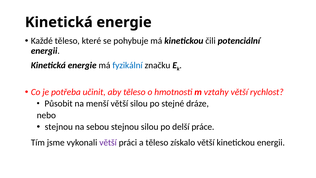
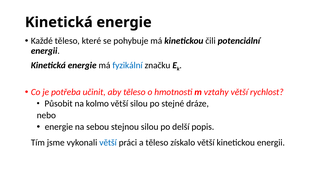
menší: menší -> kolmo (97, 104)
stejnou: stejnou -> energie (59, 127)
práce: práce -> popis (203, 127)
větší colour: purple -> blue (108, 142)
